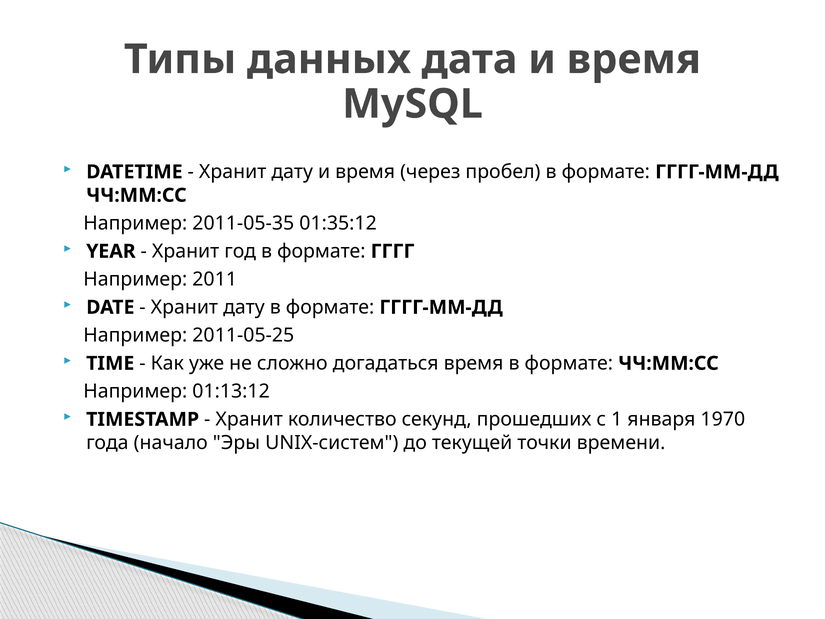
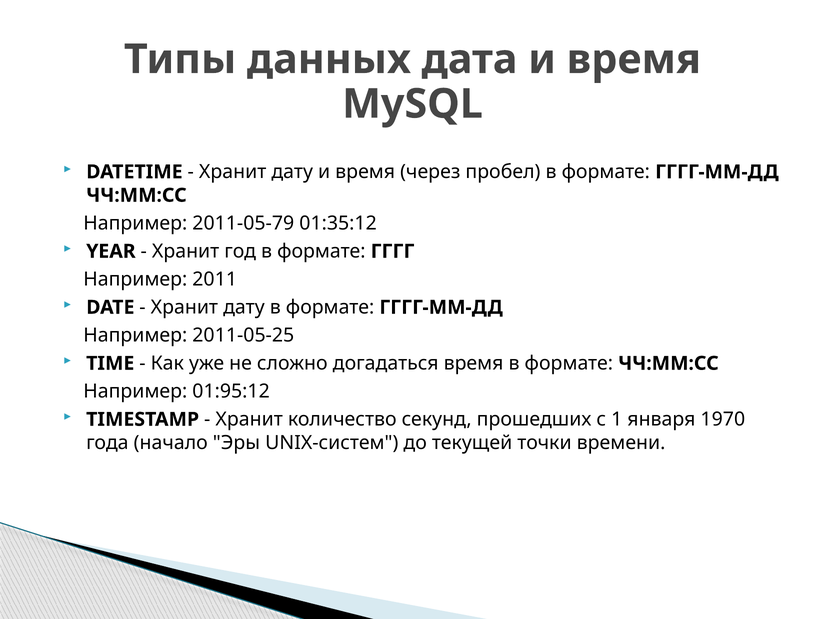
2011-05-35: 2011-05-35 -> 2011-05-79 (243, 223)
01:13:12: 01:13:12 -> 01:95:12 (231, 391)
